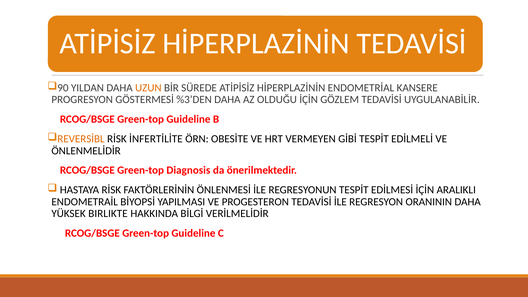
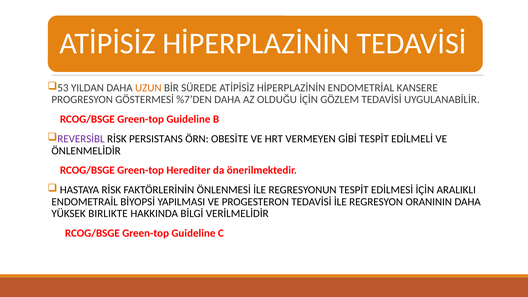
90: 90 -> 53 (63, 88)
%3’DEN: %3’DEN -> %7’DEN (194, 100)
REVERSİBL colour: orange -> purple (81, 139)
İNFERTİLİTE: İNFERTİLİTE -> PERSISTANS (156, 139)
Diagnosis: Diagnosis -> Herediter (188, 170)
